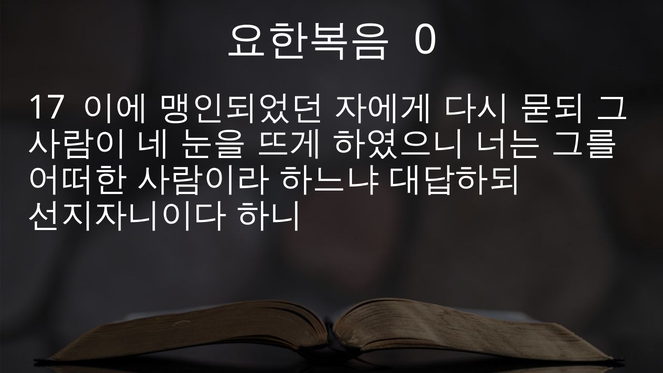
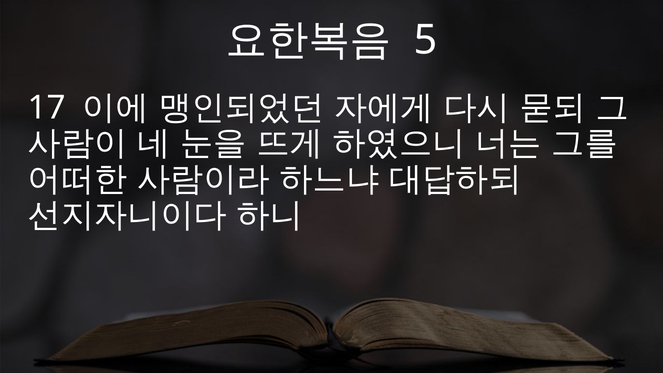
0: 0 -> 5 (426, 40)
